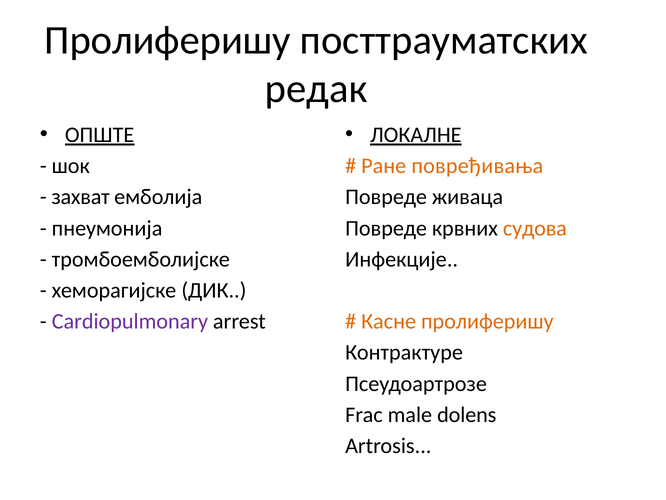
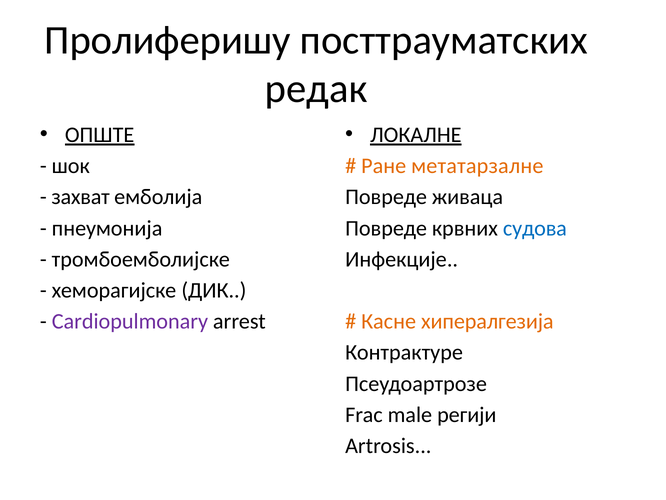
повређивања: повређивања -> метатарзалне (477, 166)
судова colour: orange -> blue (535, 228)
Касне пролиферишу: пролиферишу -> хипералгезија (487, 321)
dolens: dolens -> регији (467, 414)
